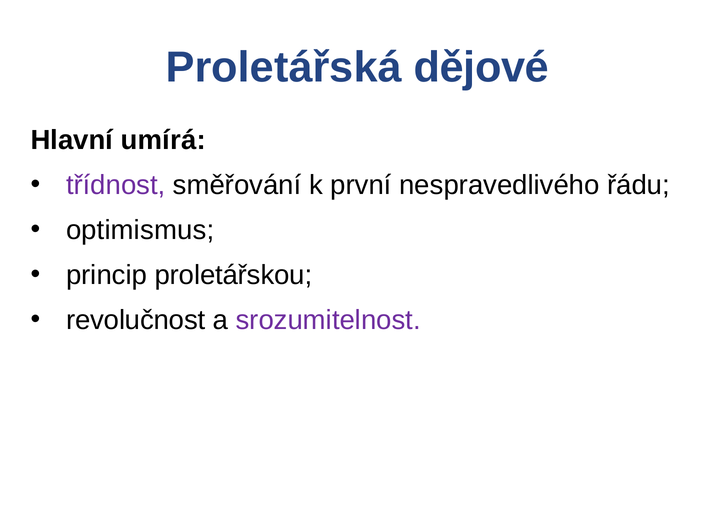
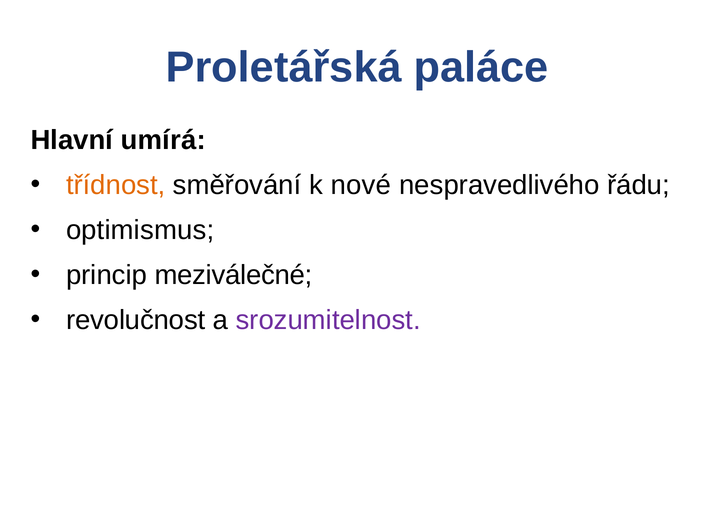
dějové: dějové -> paláce (481, 67)
třídnost colour: purple -> orange (116, 185)
první: první -> nové (361, 185)
proletářskou: proletářskou -> meziválečné (233, 275)
